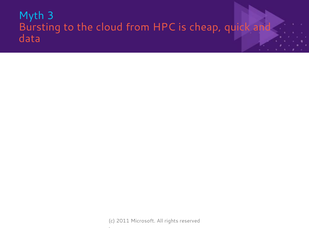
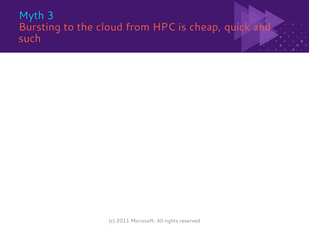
data: data -> such (30, 39)
